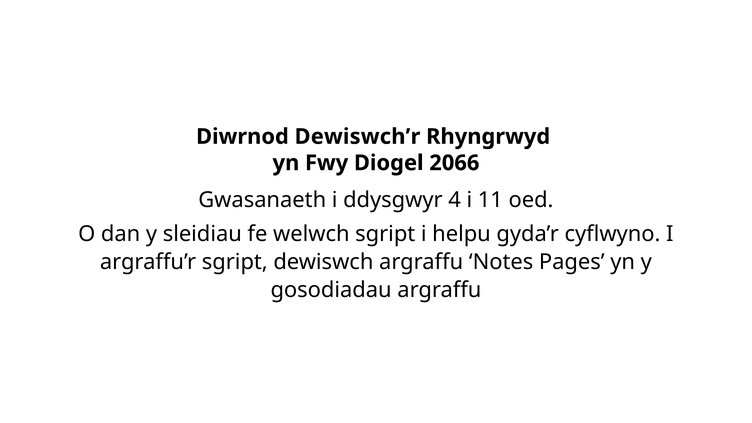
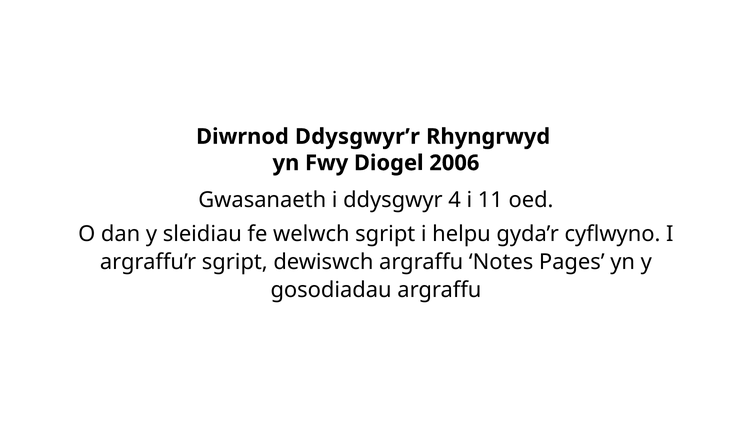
Dewiswch’r: Dewiswch’r -> Ddysgwyr’r (357, 137)
2066: 2066 -> 2006 (454, 163)
